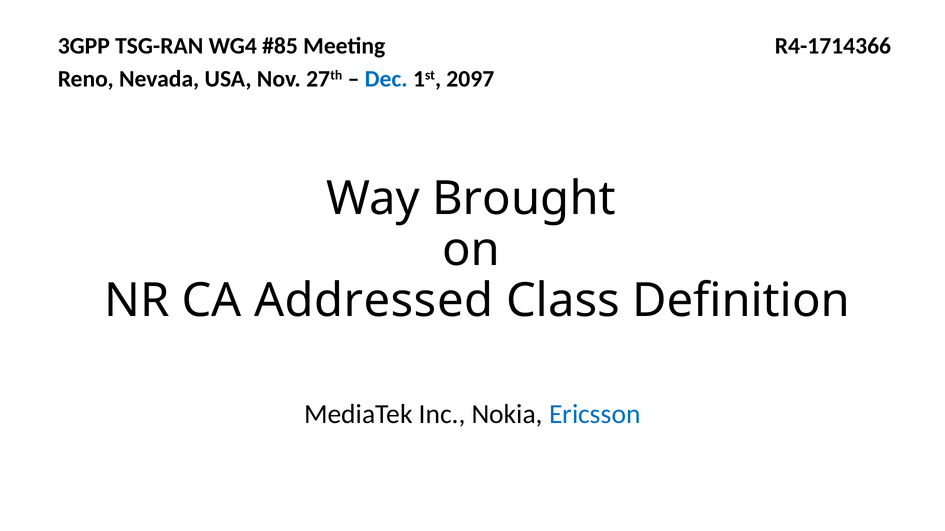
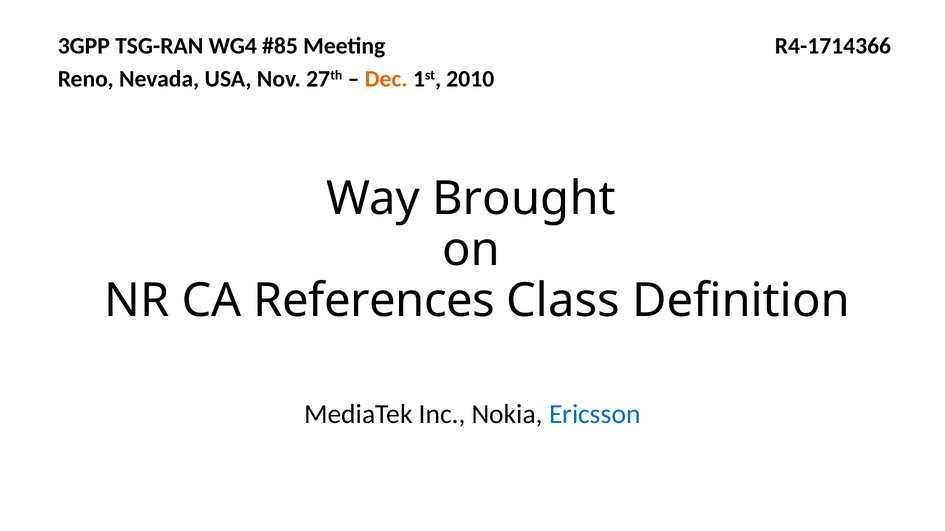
Dec colour: blue -> orange (386, 79)
2097: 2097 -> 2010 (470, 79)
Addressed: Addressed -> References (374, 301)
